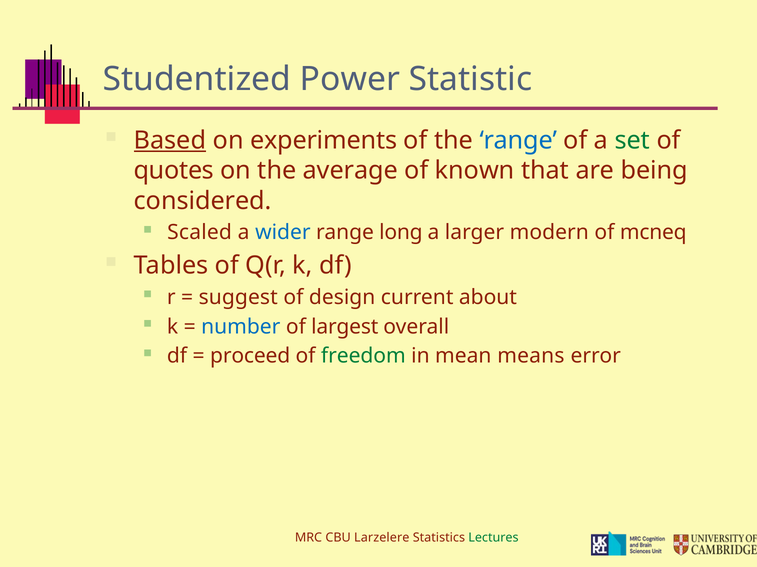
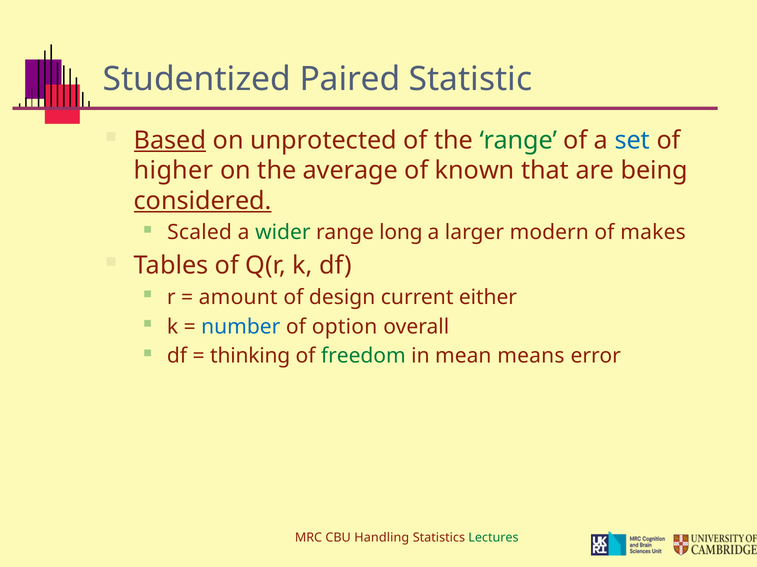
Power: Power -> Paired (350, 79)
experiments: experiments -> unprotected (324, 141)
range colour: blue -> green (518, 141)
set colour: green -> blue (632, 141)
quotes: quotes -> higher (174, 171)
considered underline: none -> present (203, 201)
wider colour: blue -> green (283, 233)
mcneq: mcneq -> makes (653, 233)
suggest: suggest -> amount (238, 298)
about: about -> either (488, 298)
largest: largest -> option (345, 327)
proceed: proceed -> thinking (250, 356)
Larzelere: Larzelere -> Handling (382, 538)
